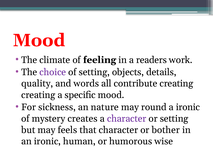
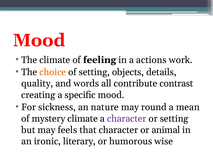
readers: readers -> actions (151, 60)
choice colour: purple -> orange (53, 72)
contribute creating: creating -> contrast (176, 83)
a ironic: ironic -> mean (188, 107)
mystery creates: creates -> climate (83, 118)
bother: bother -> animal (166, 130)
human: human -> literary (79, 141)
